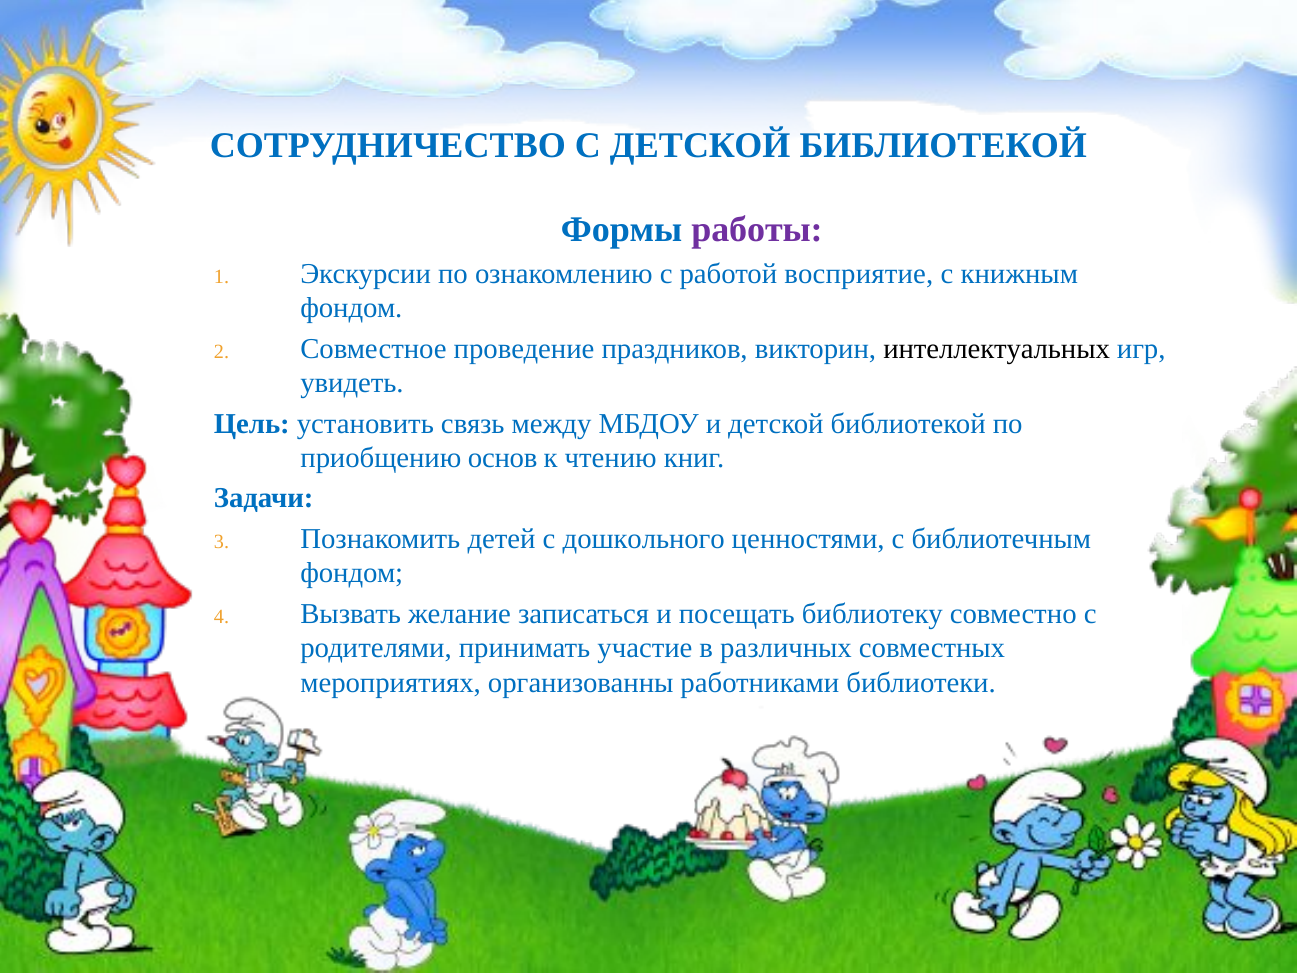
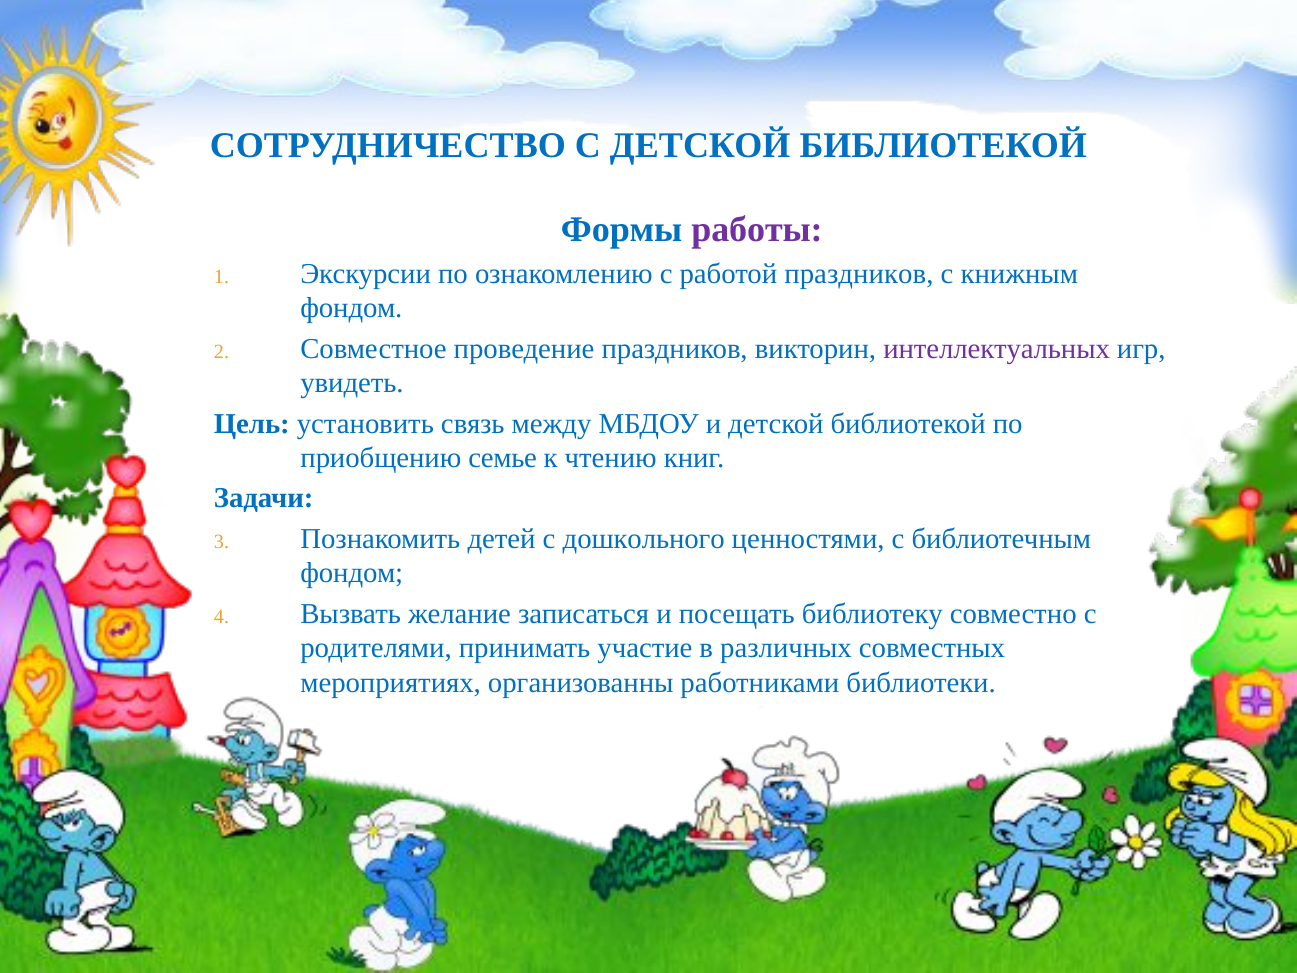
работой восприятие: восприятие -> праздников (859, 274)
интеллектуальных colour: black -> purple (997, 348)
основ: основ -> семье (503, 458)
